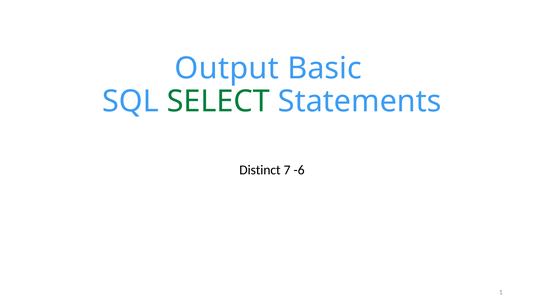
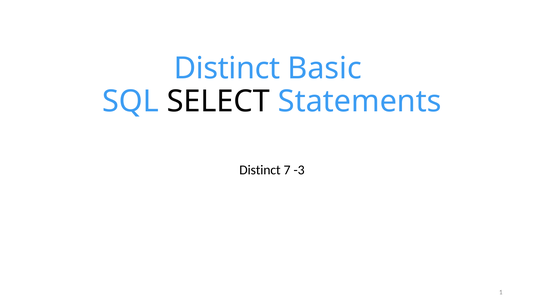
Output: Output -> Distinct (227, 68)
SELECT colour: green -> black (218, 101)
-6: -6 -> -3 (299, 170)
